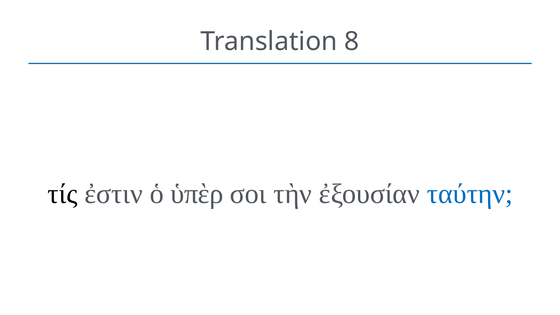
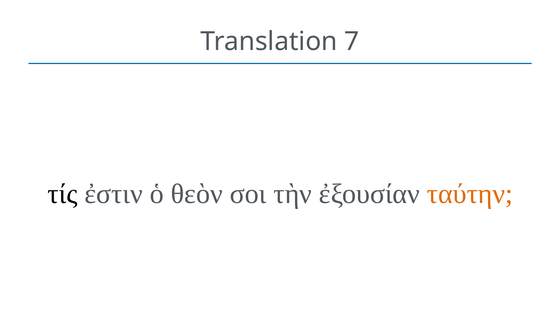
8: 8 -> 7 (352, 42)
ὑπὲρ: ὑπὲρ -> θεὸν (197, 194)
ταύτην colour: blue -> orange (470, 194)
